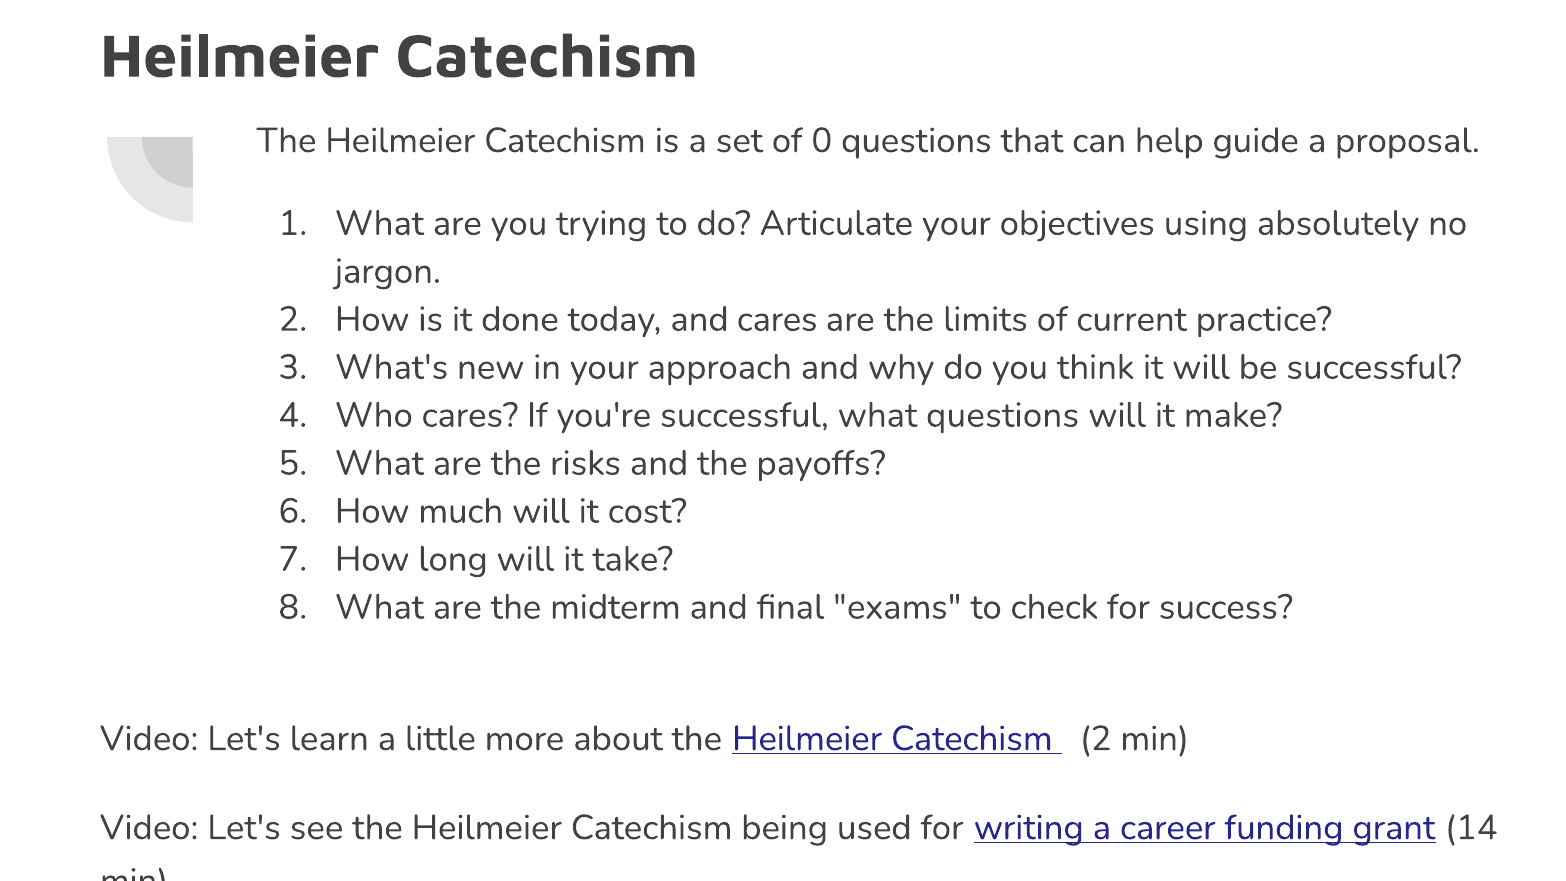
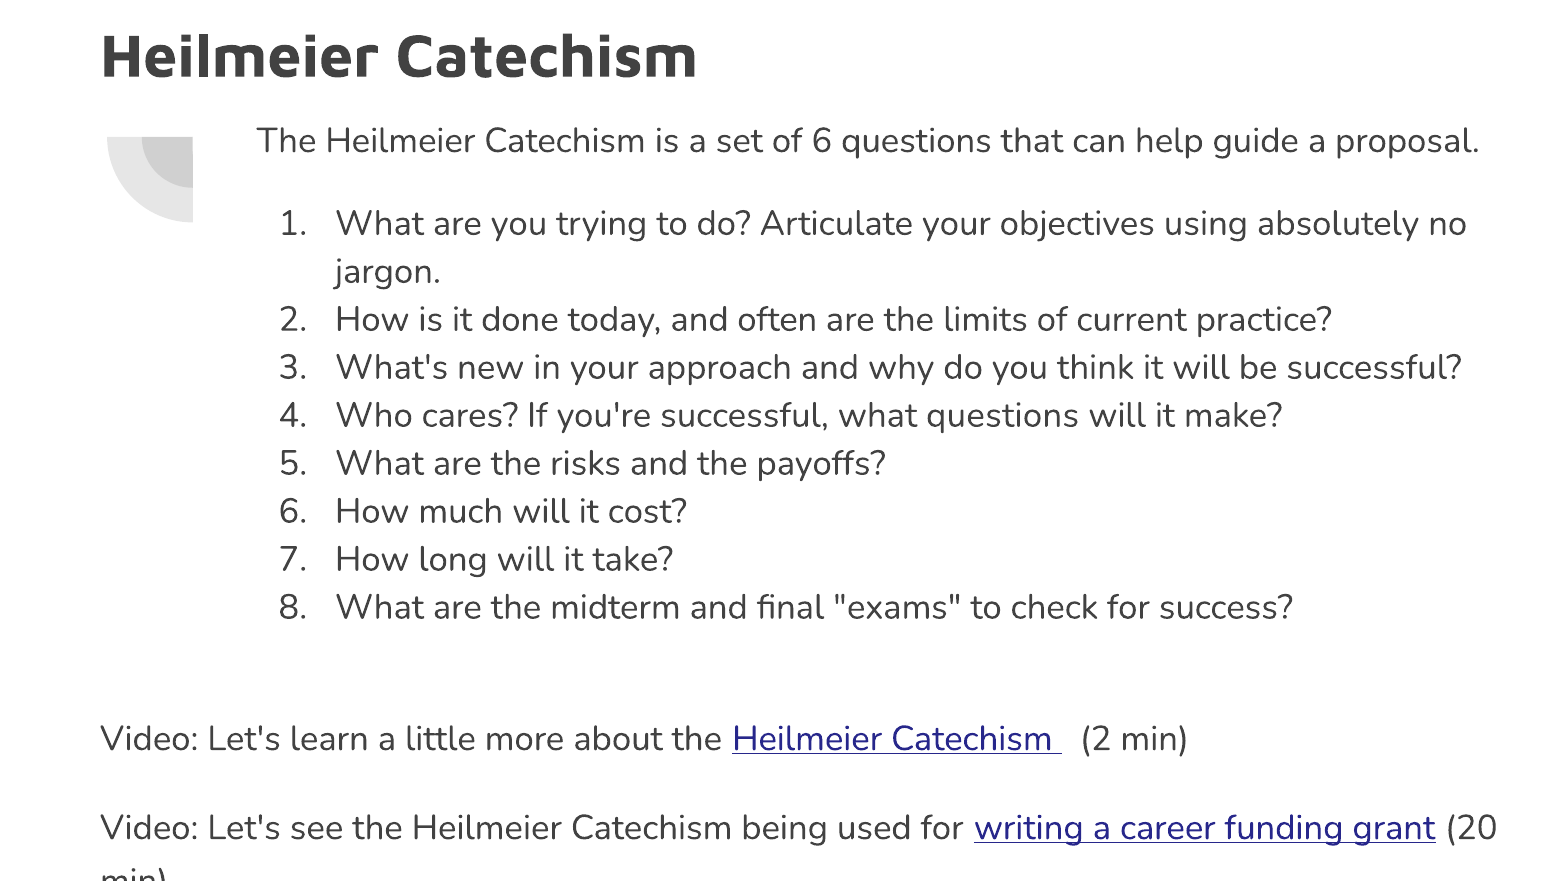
of 0: 0 -> 6 (822, 141)
and cares: cares -> often (777, 319)
14: 14 -> 20 (1471, 828)
